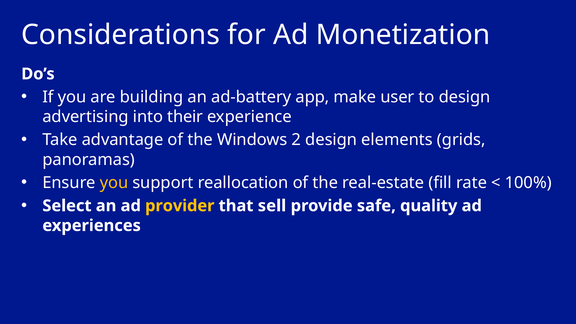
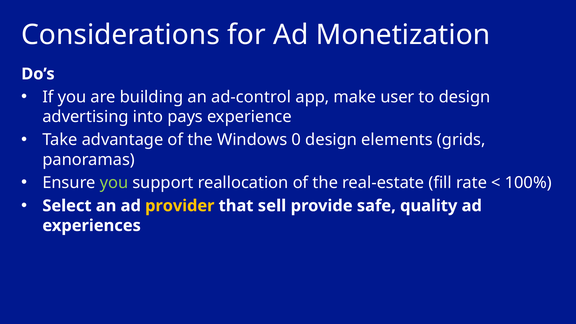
ad-battery: ad-battery -> ad-control (251, 97)
their: their -> pays (185, 117)
2: 2 -> 0 (296, 140)
you colour: yellow -> light green (114, 183)
